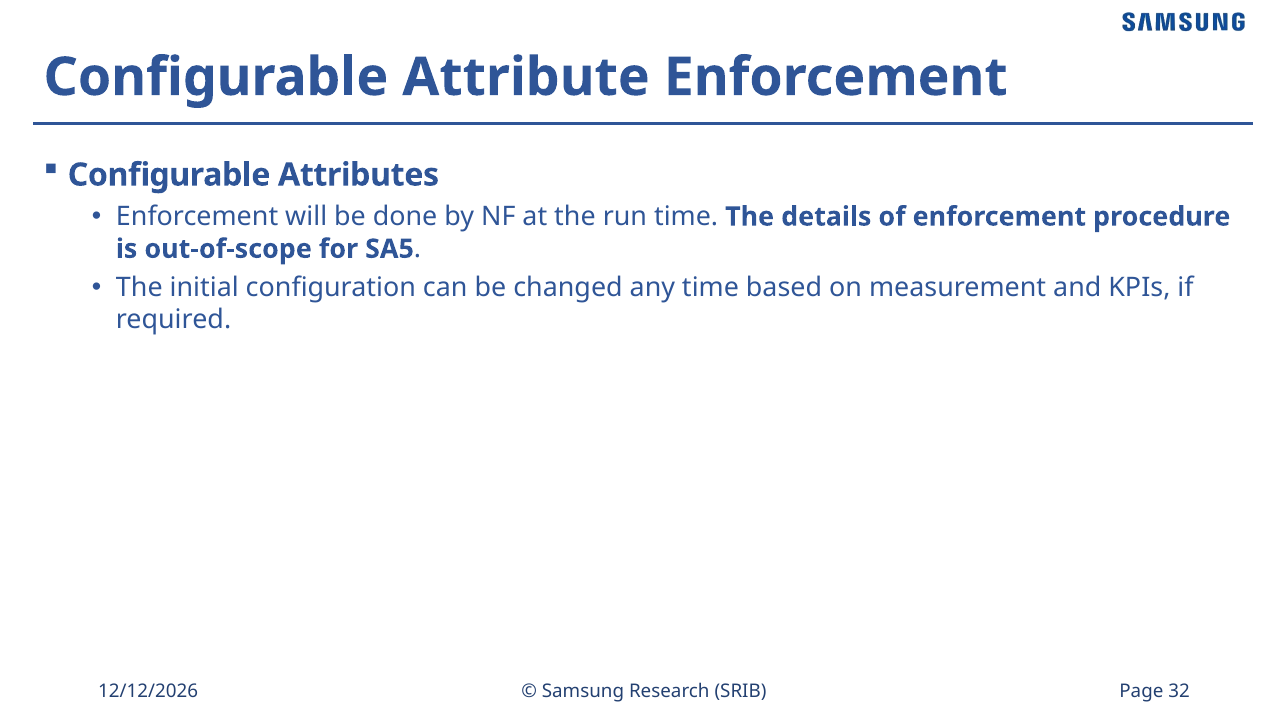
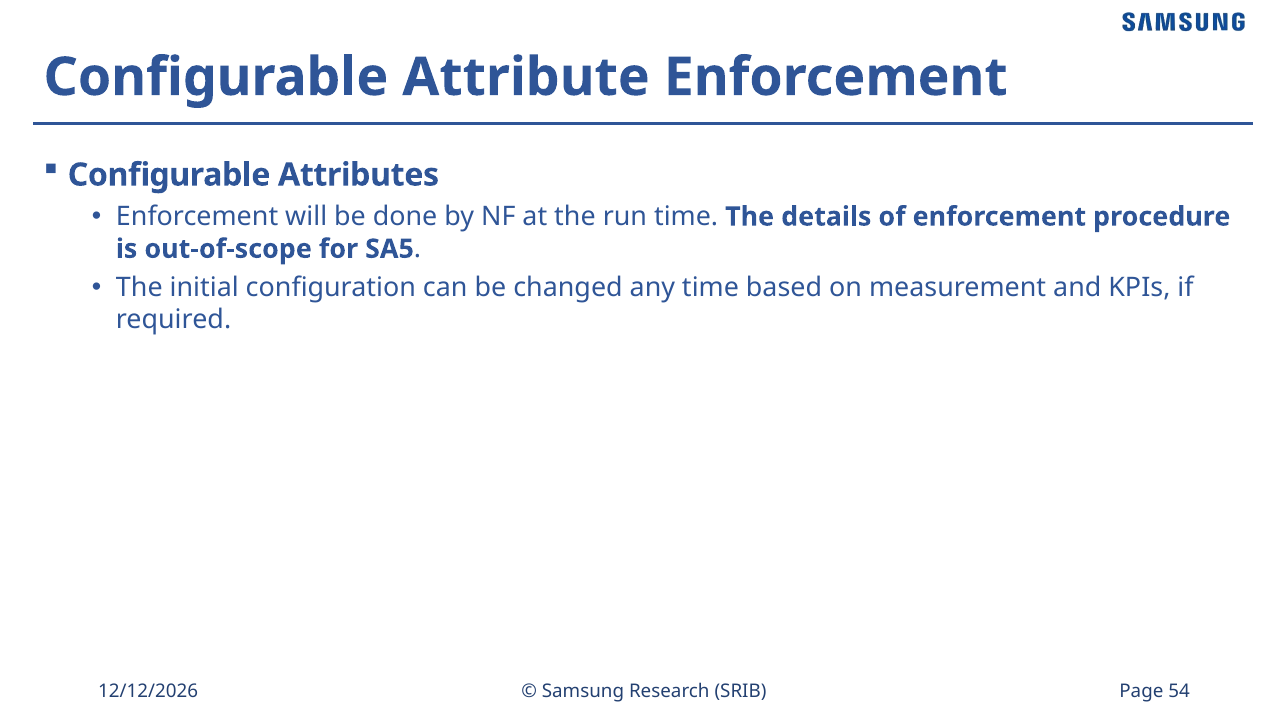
32: 32 -> 54 (1179, 691)
